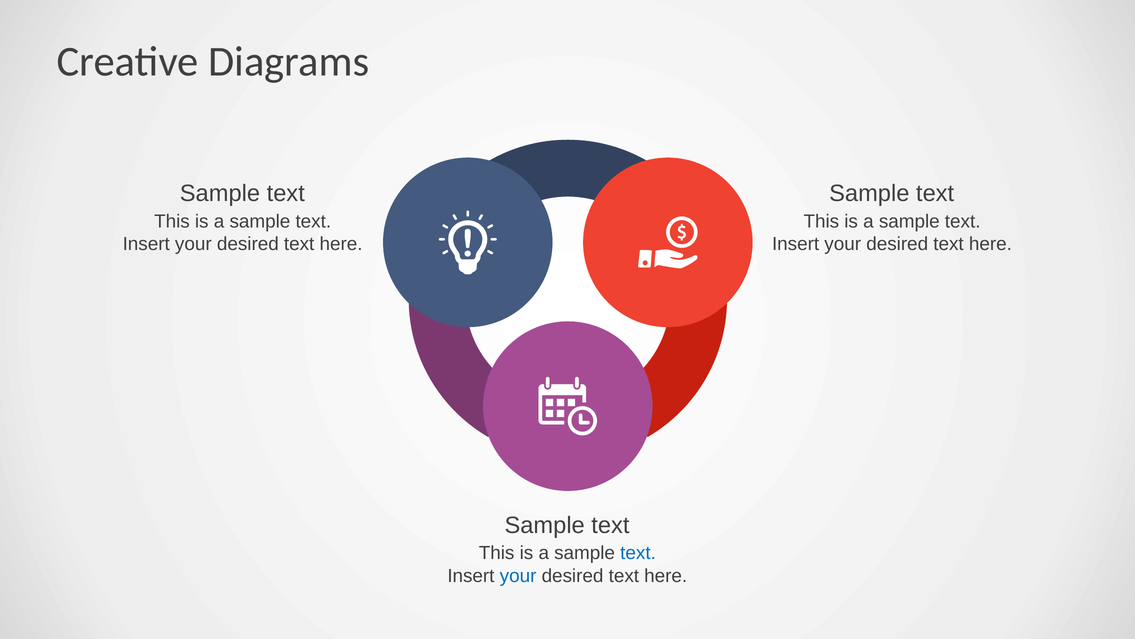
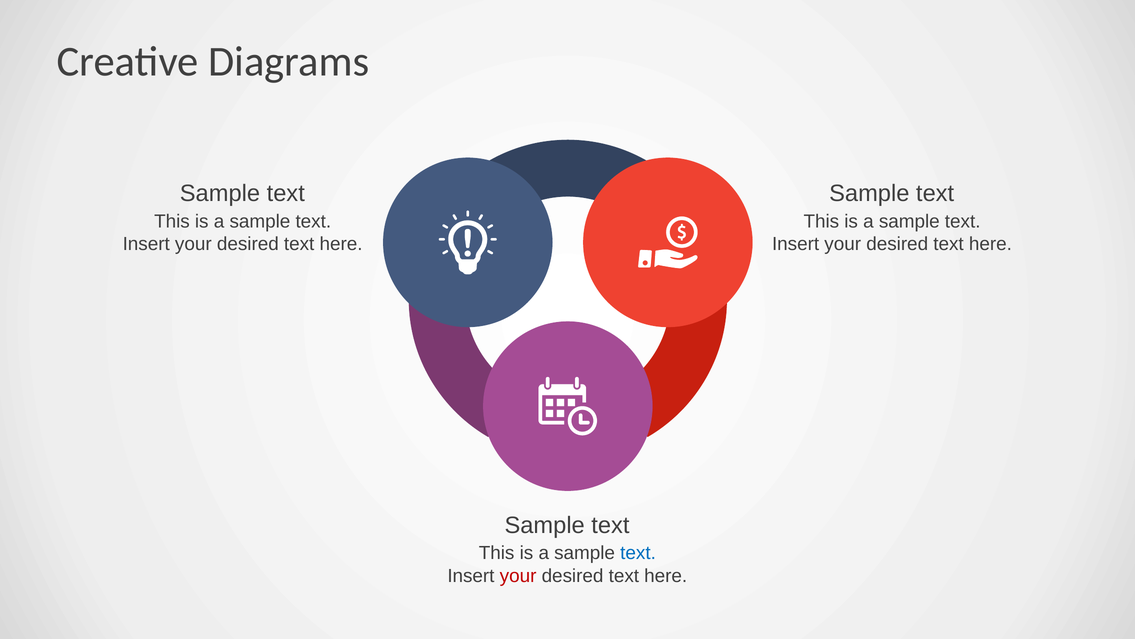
your colour: blue -> red (518, 576)
